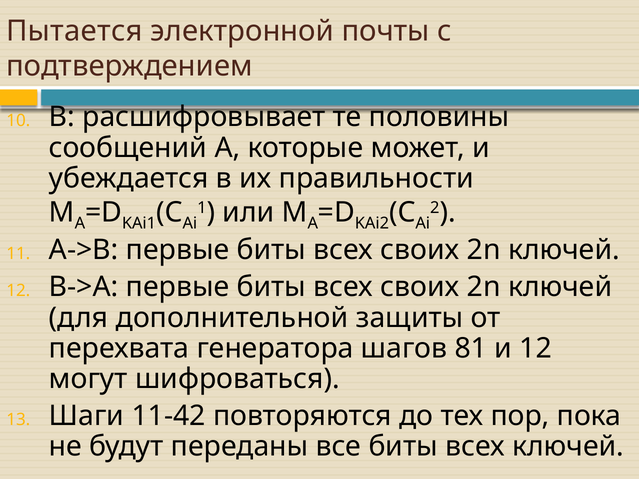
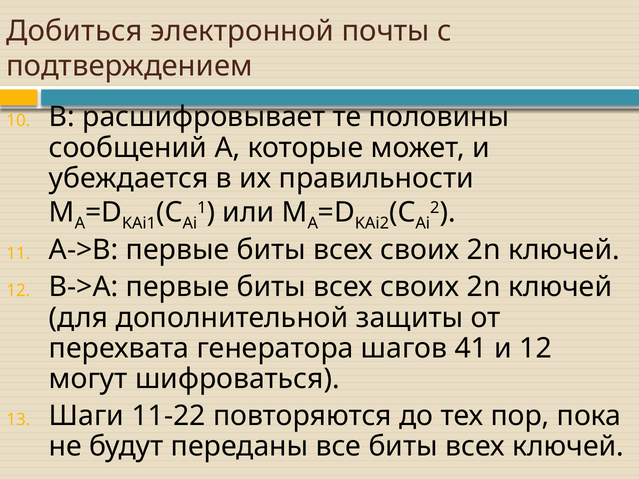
Пытается: Пытается -> Добиться (74, 31)
81: 81 -> 41 (471, 348)
11-42: 11-42 -> 11-22 (169, 416)
